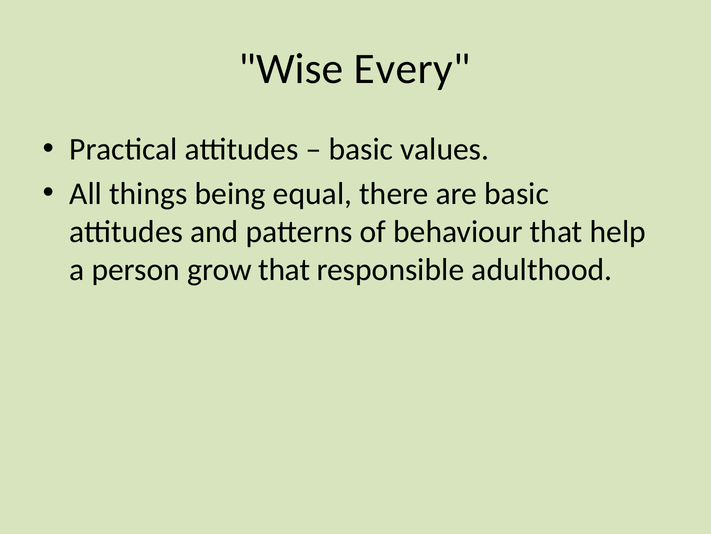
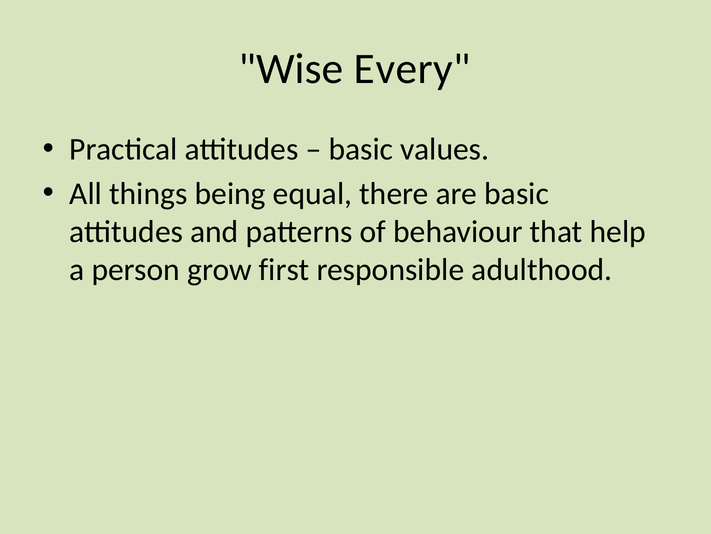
grow that: that -> first (284, 269)
